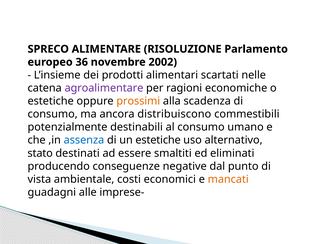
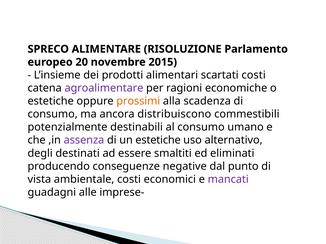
36: 36 -> 20 (82, 62)
2002: 2002 -> 2015 (163, 62)
scartati nelle: nelle -> costi (254, 75)
assenza colour: blue -> purple (84, 140)
stato: stato -> degli (40, 153)
mancati colour: orange -> purple (228, 180)
